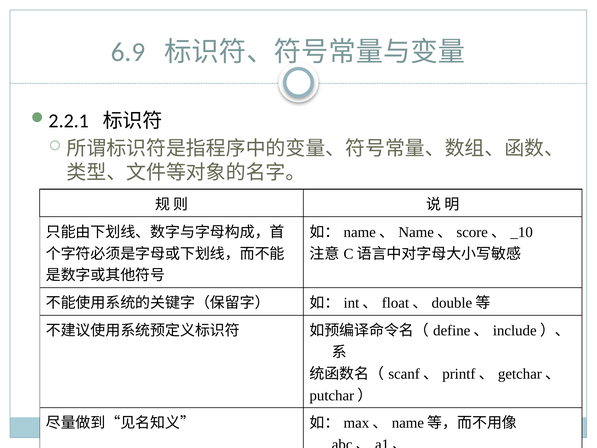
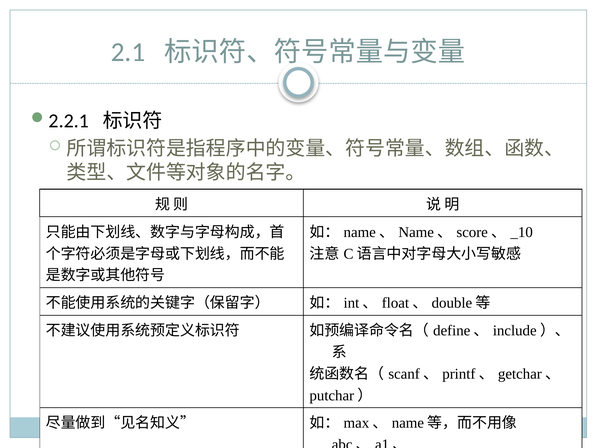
6.9: 6.9 -> 2.1 (128, 52)
